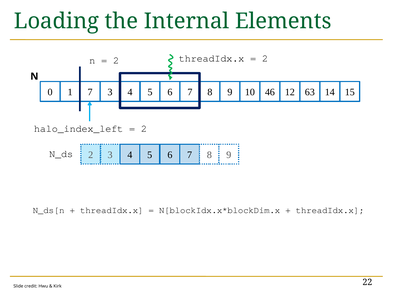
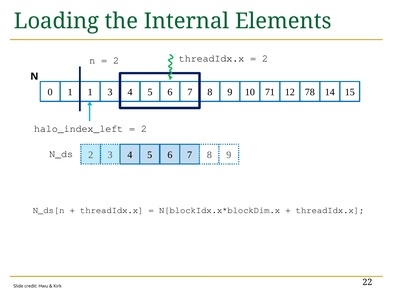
1 7: 7 -> 1 (90, 92)
46: 46 -> 71 (270, 92)
63: 63 -> 78 (310, 92)
